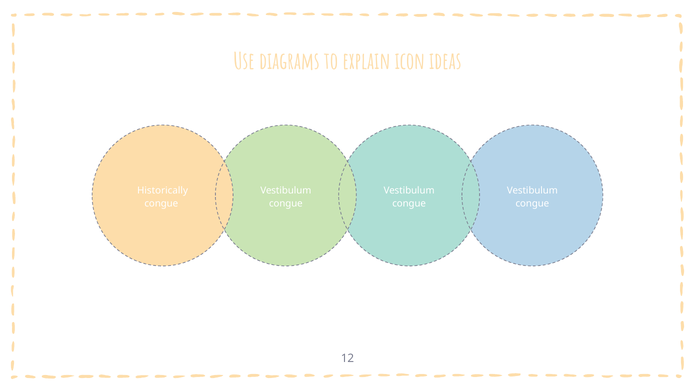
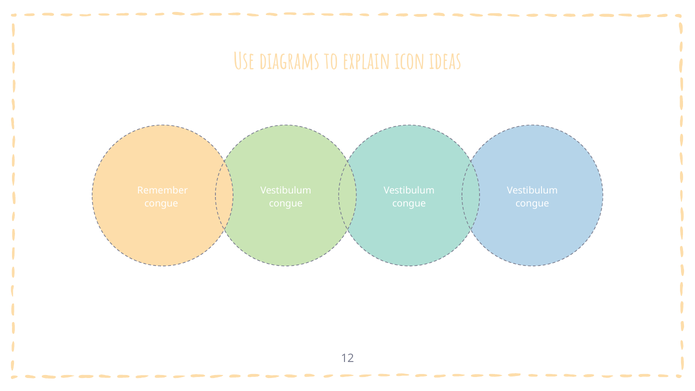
Historically: Historically -> Remember (163, 190)
